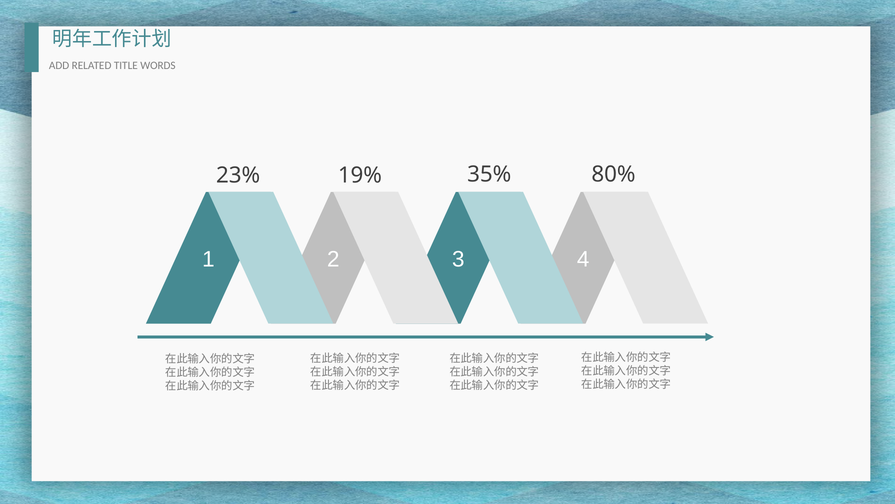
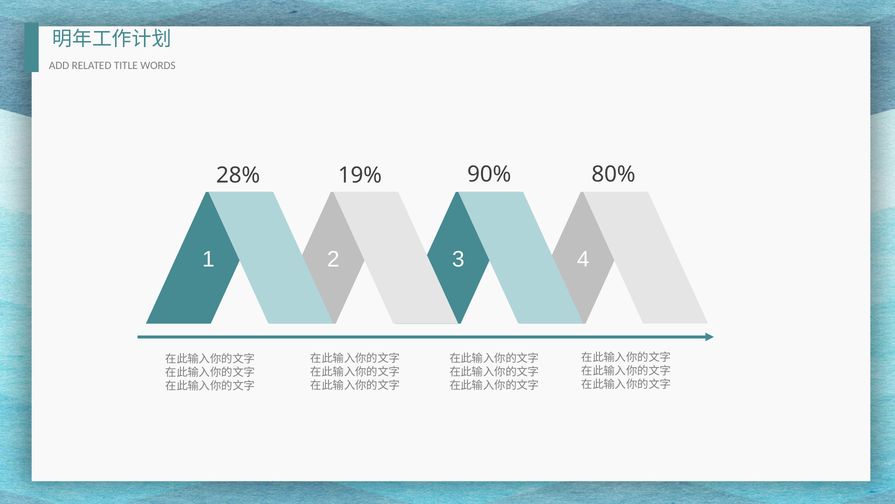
23%: 23% -> 28% (238, 175)
35%: 35% -> 90% (489, 174)
